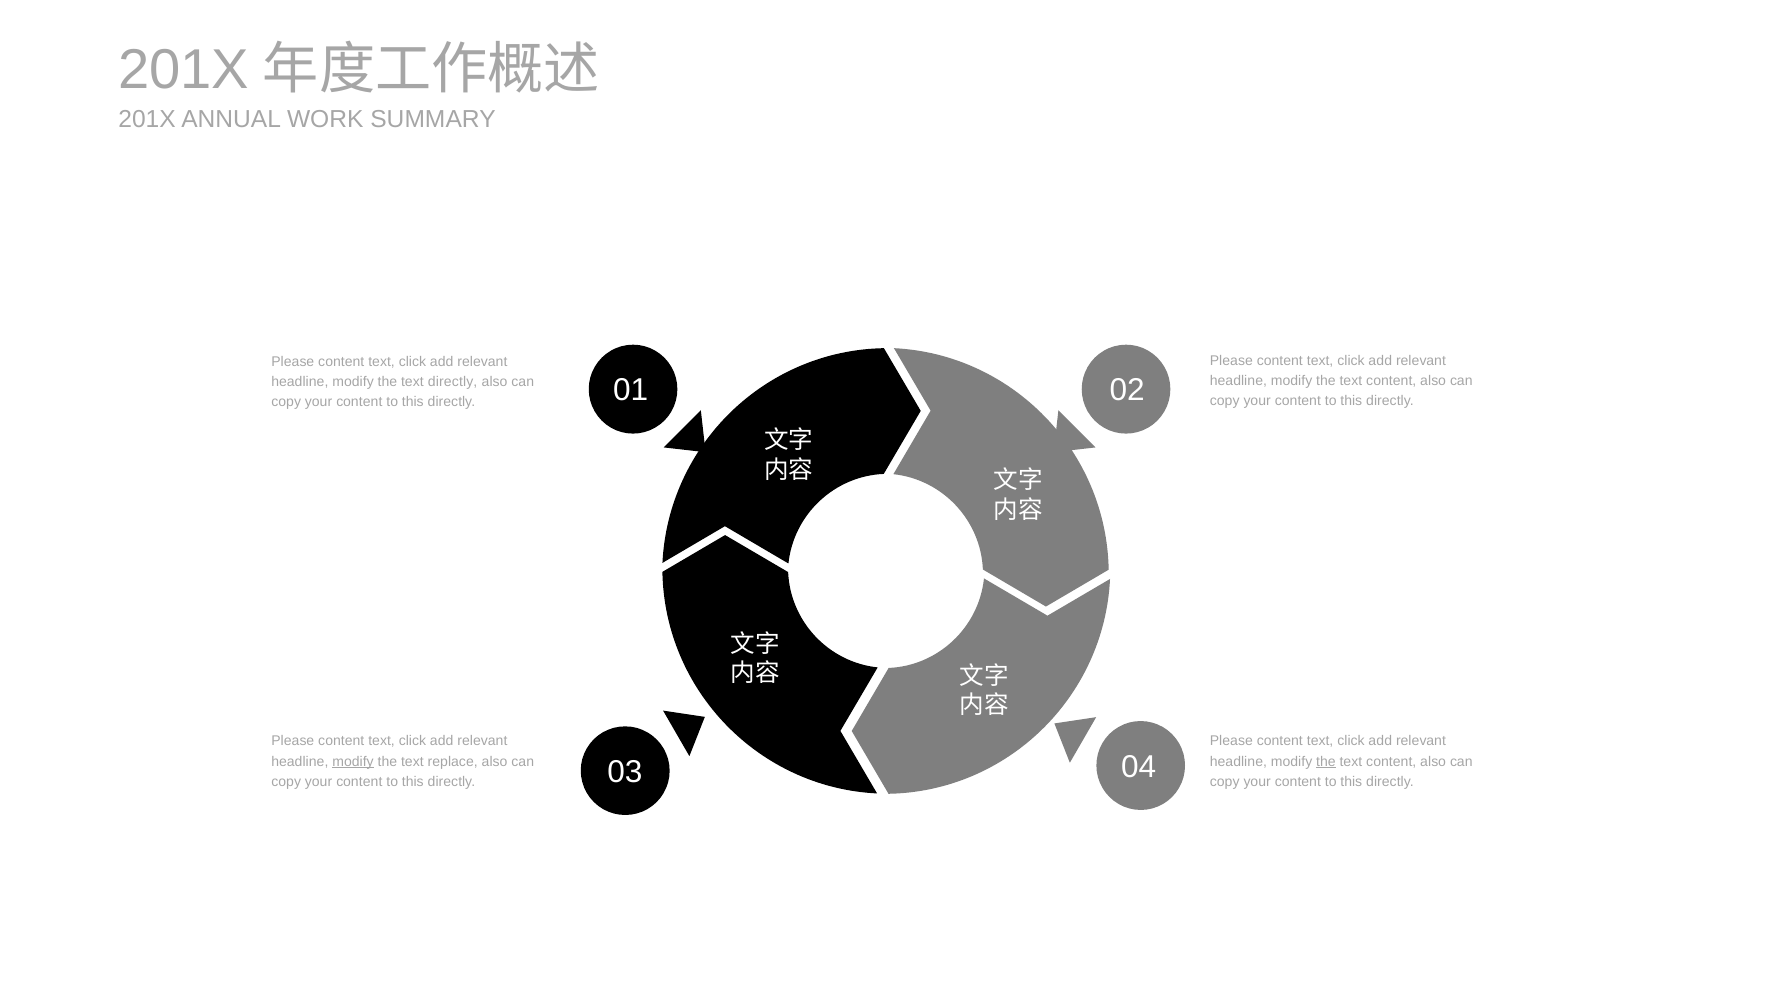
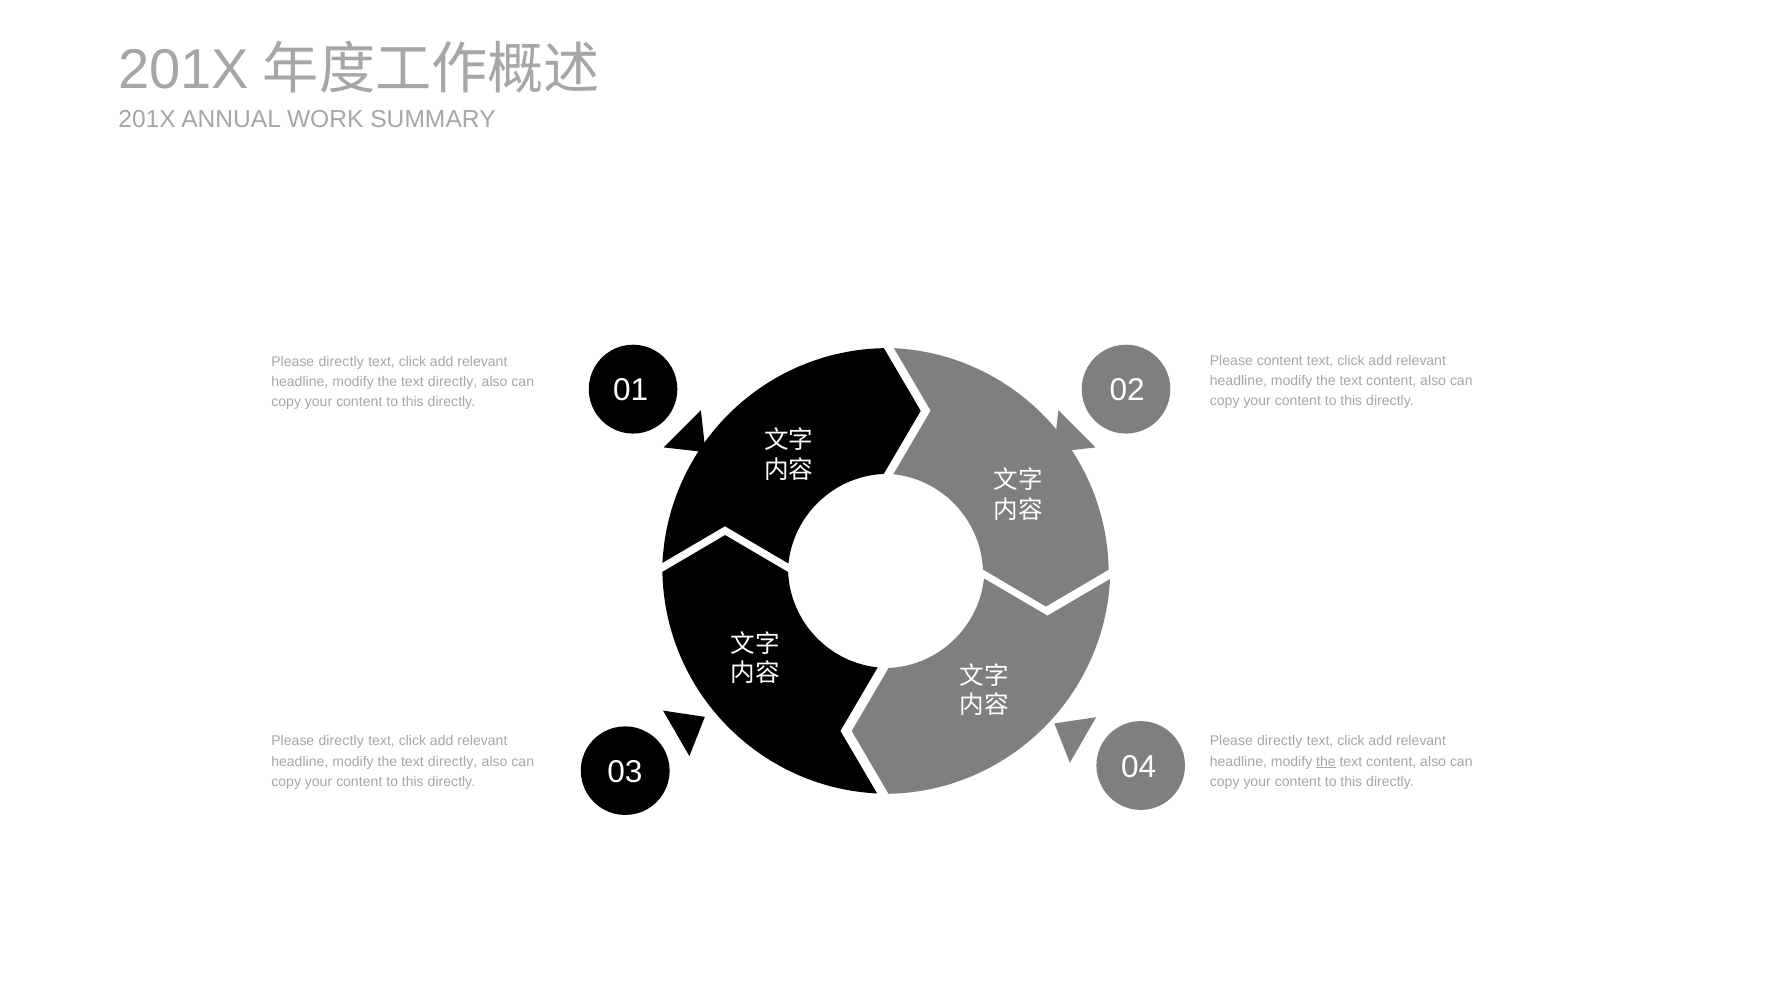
content: content -> directly (341, 361)
content: content -> directly (341, 741)
content: content -> directly (1280, 741)
modify underline: present -> none (353, 761)
replace: replace -> directly (453, 761)
